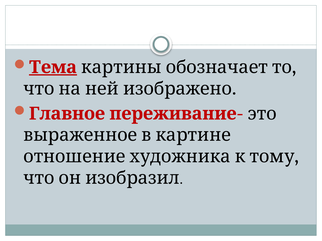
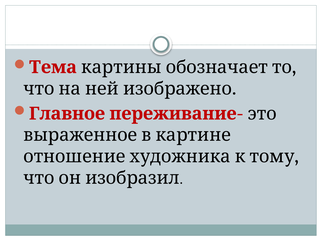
Тема underline: present -> none (53, 67)
